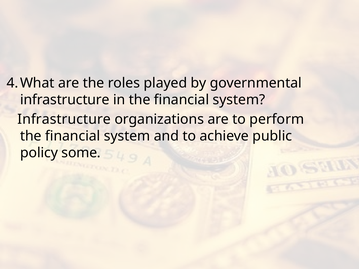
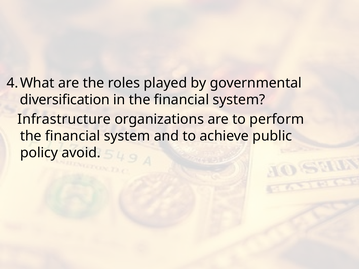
infrastructure: infrastructure -> diversification (65, 100)
some: some -> avoid (81, 153)
